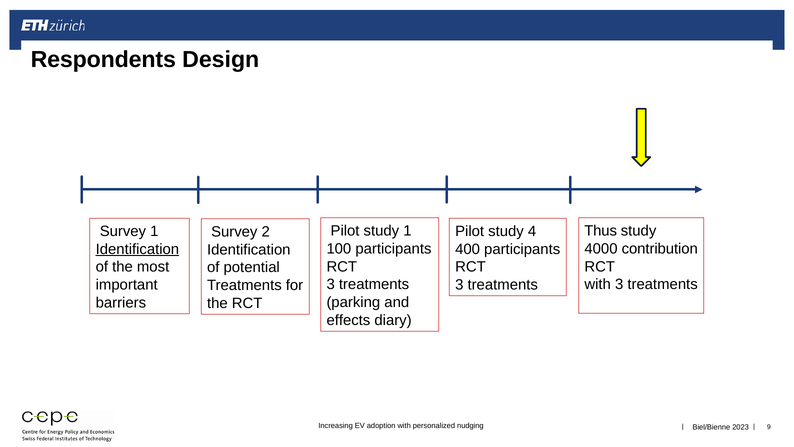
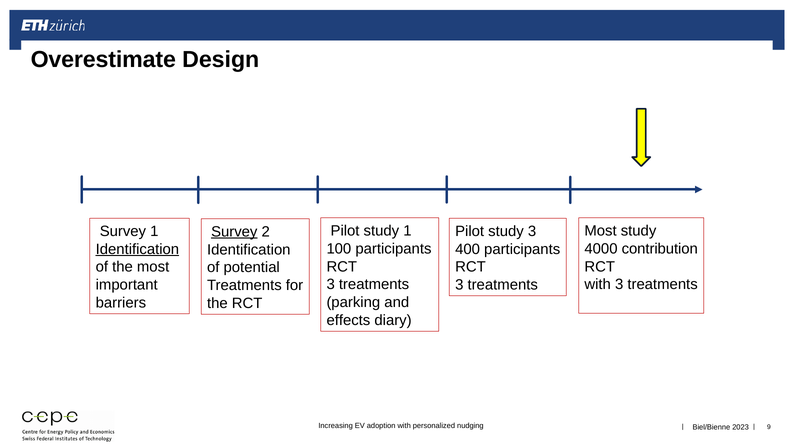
Respondents: Respondents -> Overestimate (103, 60)
Thus: Thus -> Most (601, 231)
study 4: 4 -> 3 (532, 231)
Survey underline: none -> present (234, 232)
